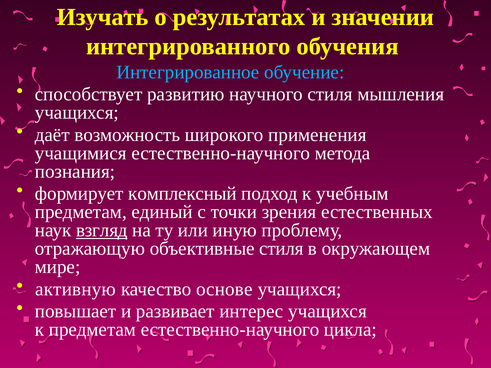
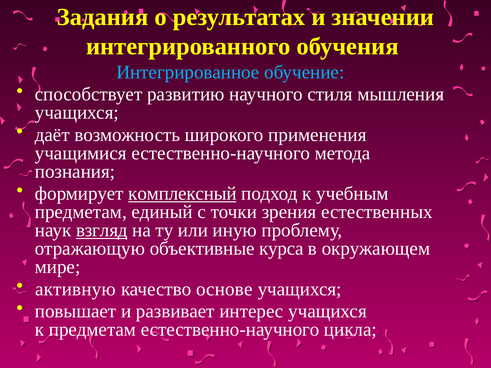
Изучать: Изучать -> Задания (103, 17)
комплексный underline: none -> present (182, 194)
объективные стиля: стиля -> курса (281, 249)
